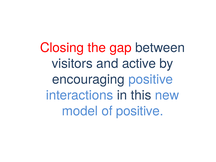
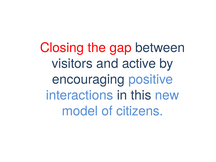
of positive: positive -> citizens (140, 111)
